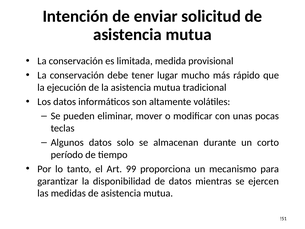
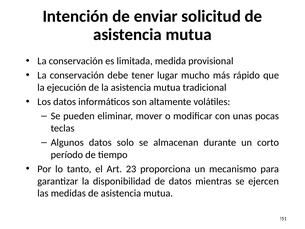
99: 99 -> 23 (131, 169)
